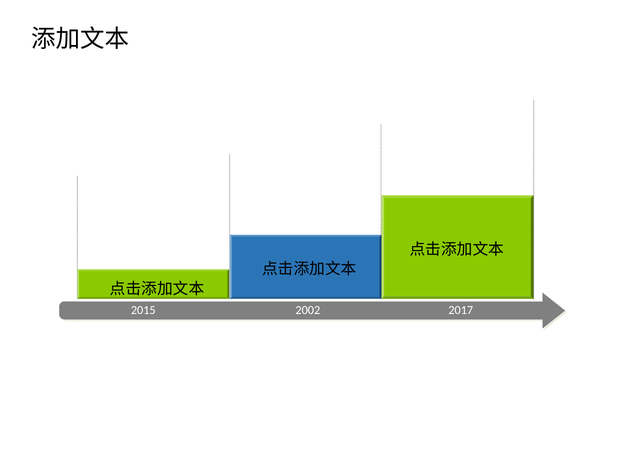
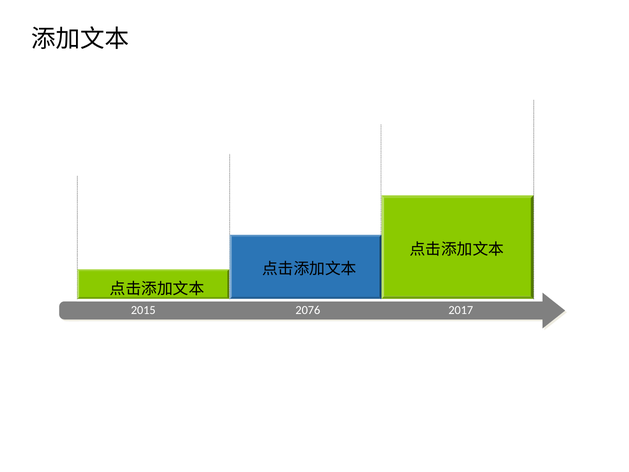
2002: 2002 -> 2076 (308, 310)
